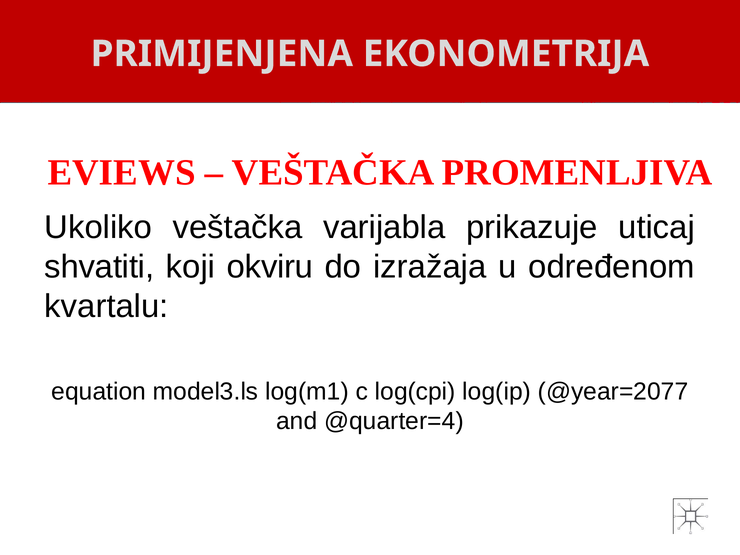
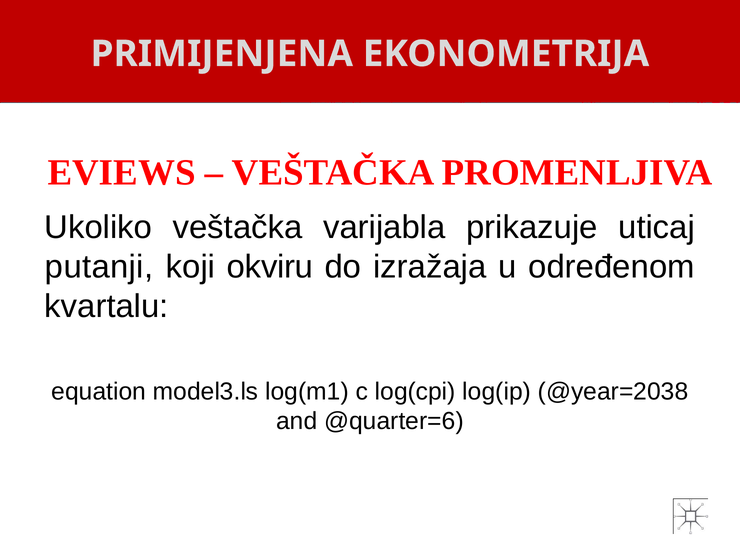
shvatiti: shvatiti -> putanji (99, 267)
@year=2077: @year=2077 -> @year=2038 (613, 391)
@quarter=4: @quarter=4 -> @quarter=6 (394, 421)
